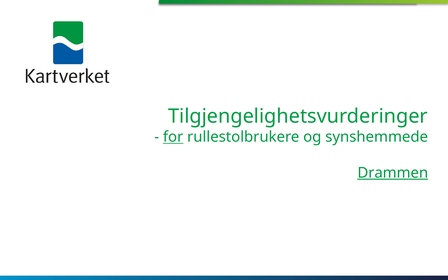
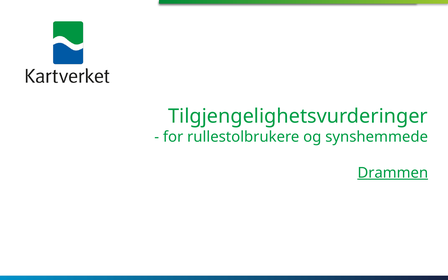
for underline: present -> none (173, 137)
